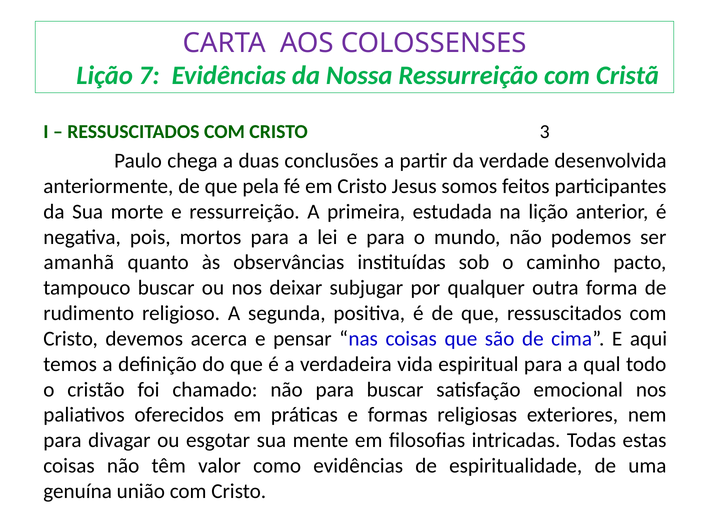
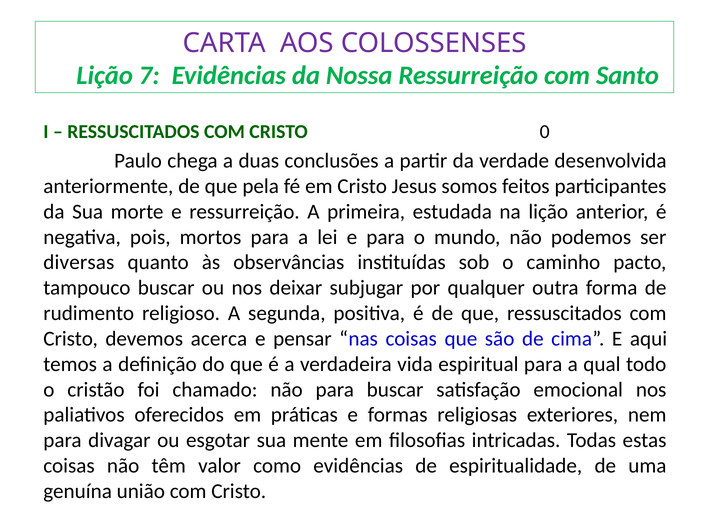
Cristã: Cristã -> Santo (628, 76)
3: 3 -> 0 (545, 132)
amanhã: amanhã -> diversas (79, 262)
